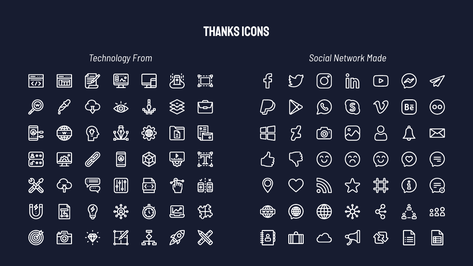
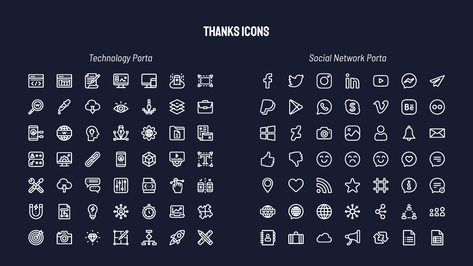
Technology From: From -> Porta (142, 58)
Network Made: Made -> Porta (377, 58)
